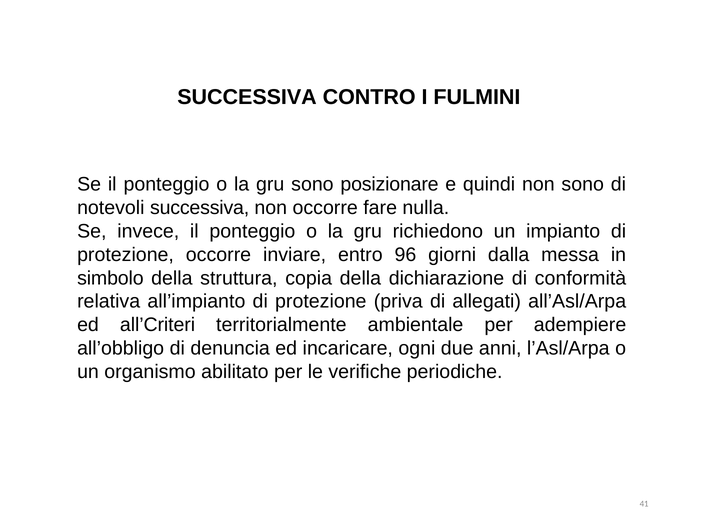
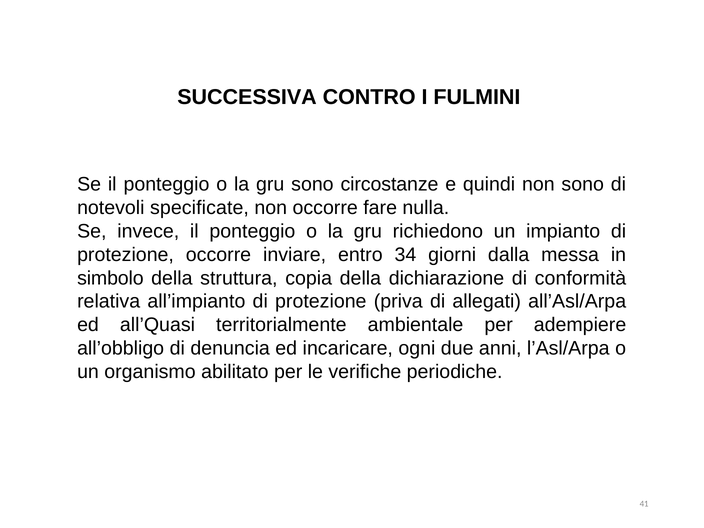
posizionare: posizionare -> circostanze (389, 184)
notevoli successiva: successiva -> specificate (199, 208)
96: 96 -> 34 (405, 255)
all’Criteri: all’Criteri -> all’Quasi (157, 325)
